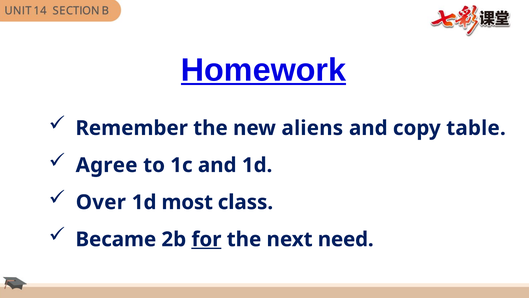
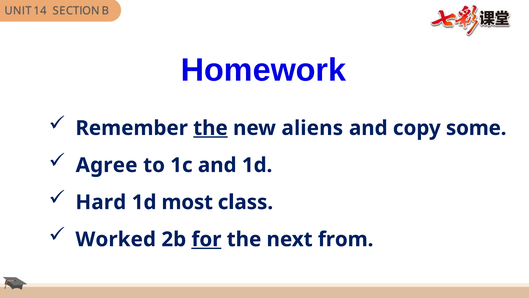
Homework underline: present -> none (263, 70)
the underline: none -> present (210, 128)
table: table -> some (476, 128)
Over: Over -> Hard (101, 202)
Became: Became -> Worked (116, 239)
need: need -> from (346, 239)
